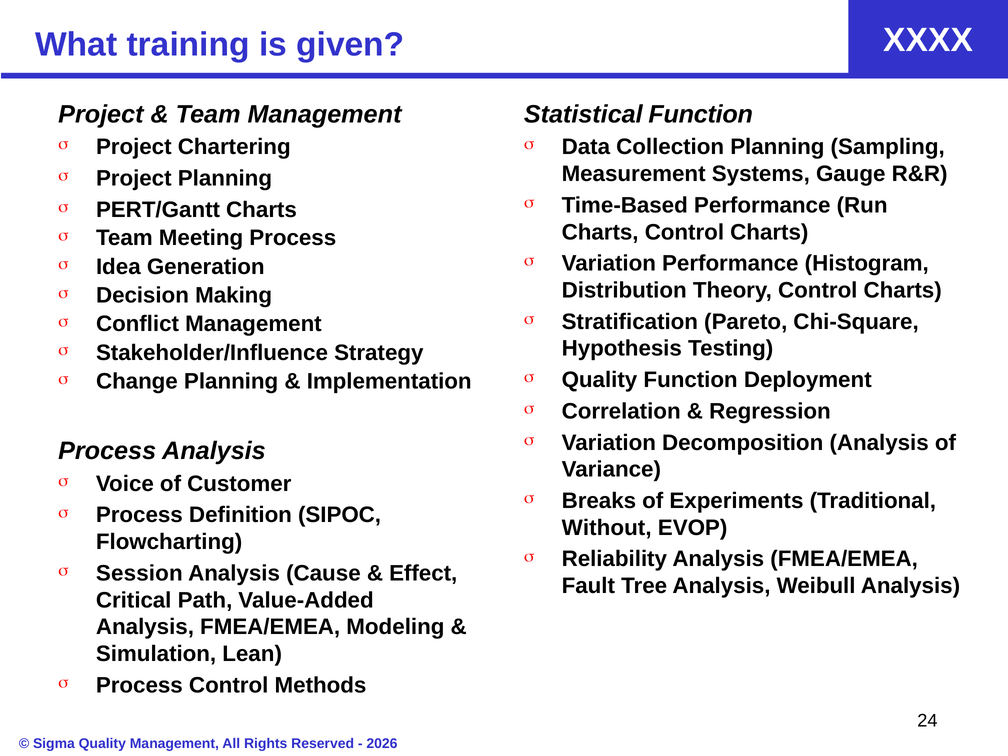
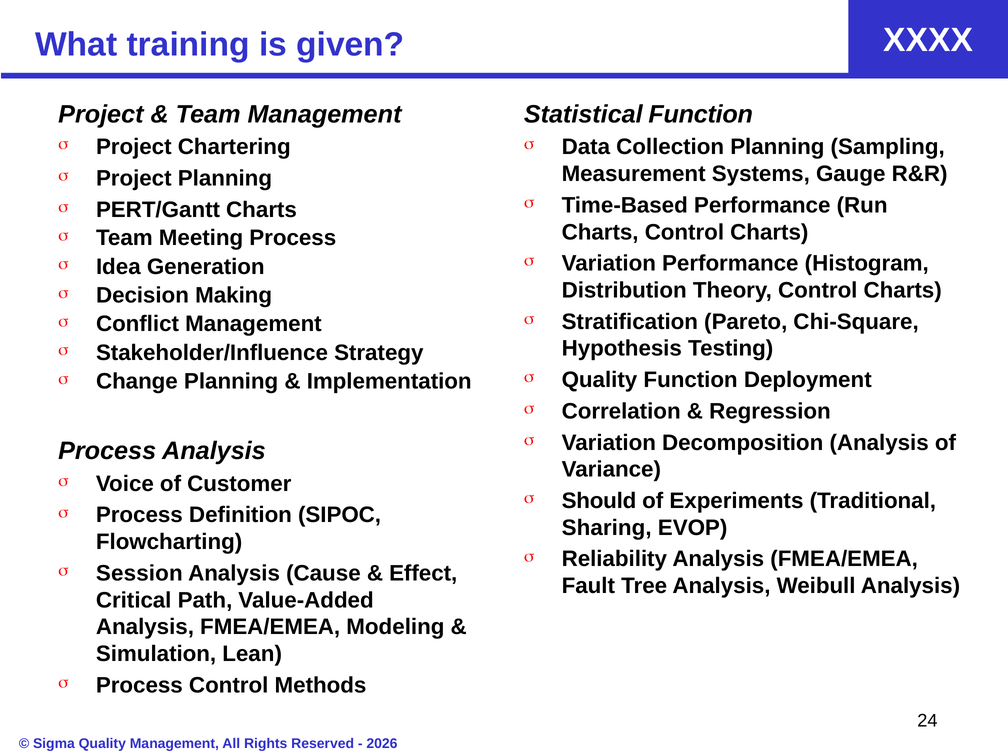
Breaks: Breaks -> Should (599, 501)
Without: Without -> Sharing (607, 528)
